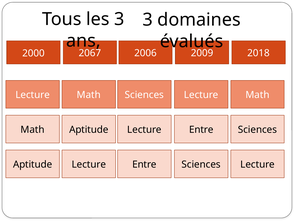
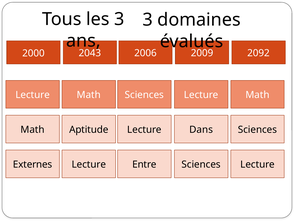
2067: 2067 -> 2043 (90, 53)
2018: 2018 -> 2092 (259, 53)
Entre: Entre -> Dans (201, 129)
Aptitude: Aptitude -> Externes (33, 164)
